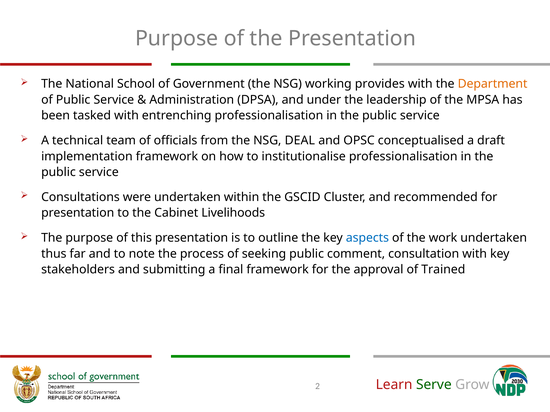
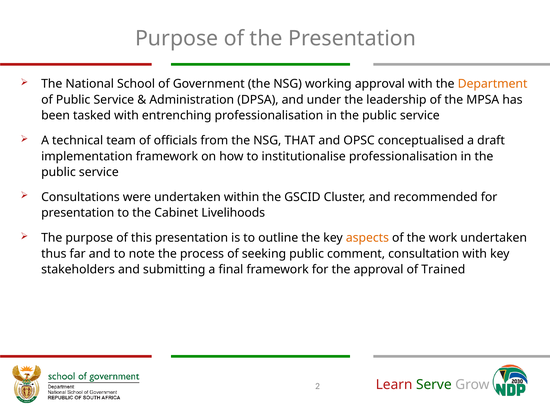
working provides: provides -> approval (380, 84)
DEAL: DEAL -> THAT (300, 141)
aspects colour: blue -> orange (367, 238)
